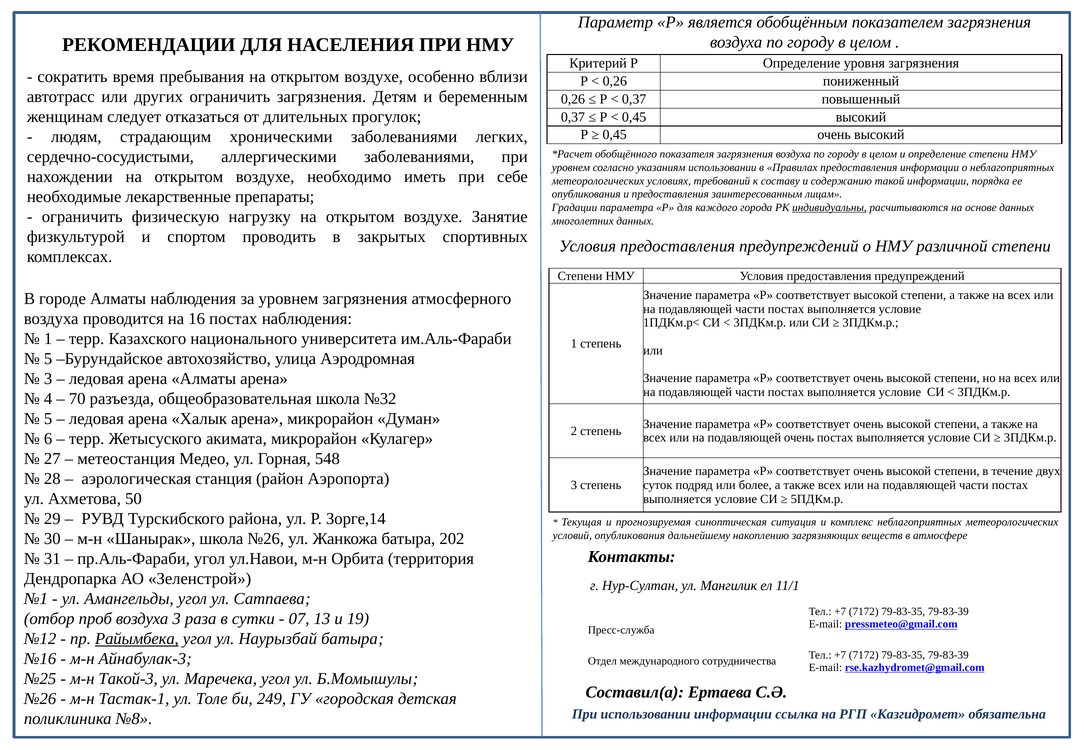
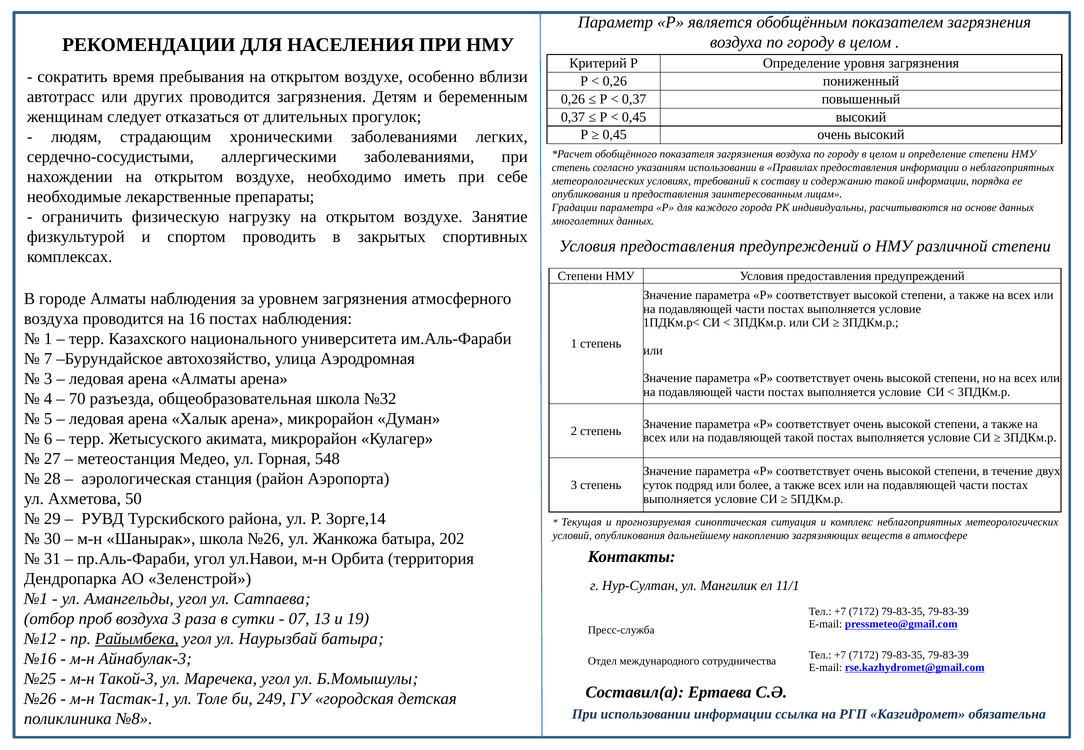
других ограничить: ограничить -> проводится (230, 97)
уровнем: уровнем -> степень (571, 168)
индивидуальны underline: present -> none (829, 208)
5: 5 -> 7 (48, 359)
подавляющей очень: очень -> такой (799, 438)
